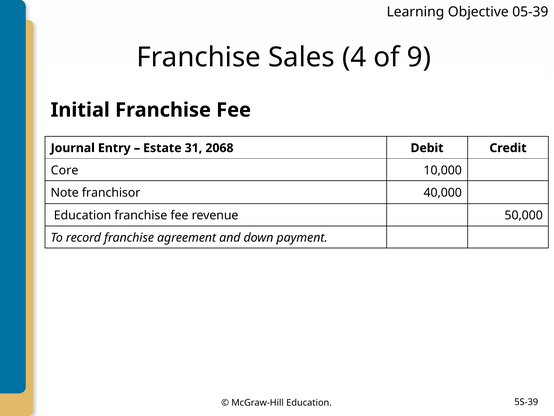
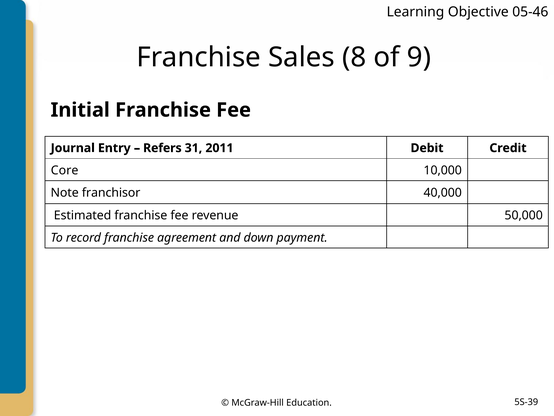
05-39: 05-39 -> 05-46 (530, 12)
4: 4 -> 8 (354, 57)
Estate: Estate -> Refers (162, 148)
2068: 2068 -> 2011 (219, 148)
Education: Education -> Estimated (83, 215)
